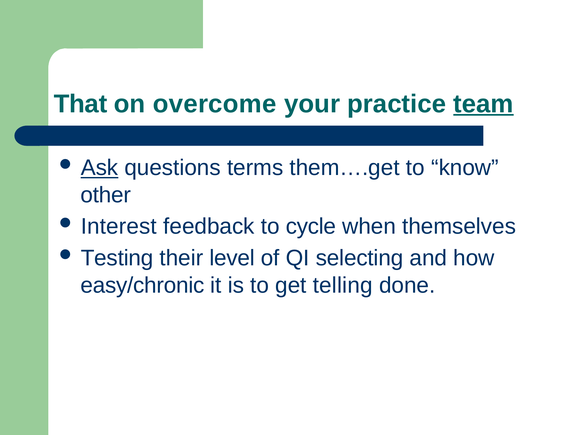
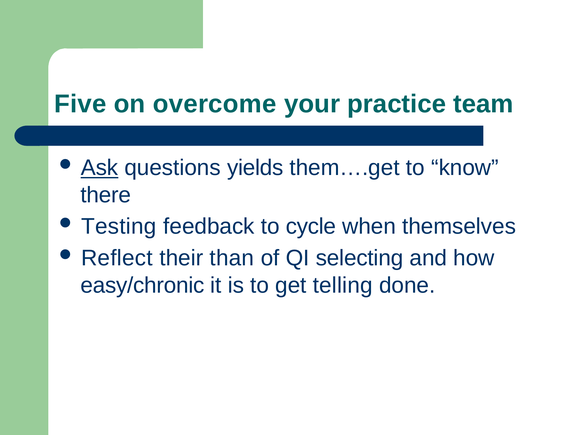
That: That -> Five (80, 104)
team underline: present -> none (483, 104)
terms: terms -> yields (255, 168)
other: other -> there (106, 195)
Interest: Interest -> Testing (119, 227)
Testing: Testing -> Reflect (117, 258)
level: level -> than (232, 258)
